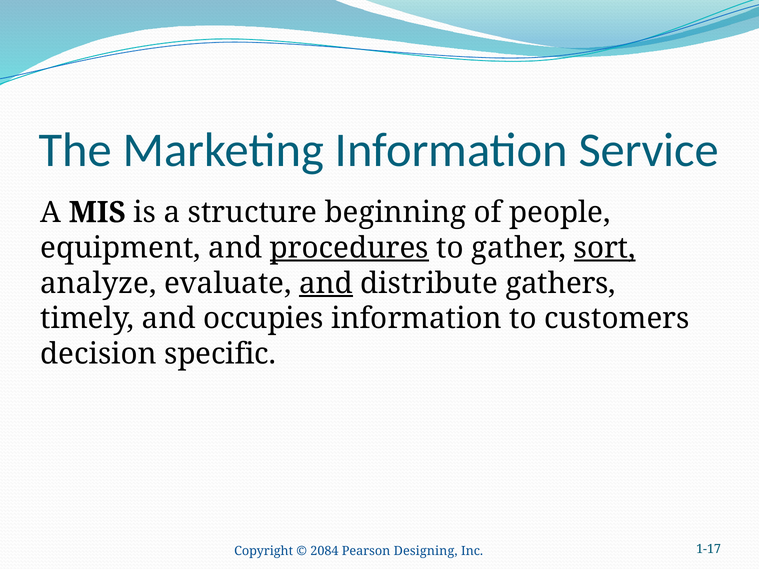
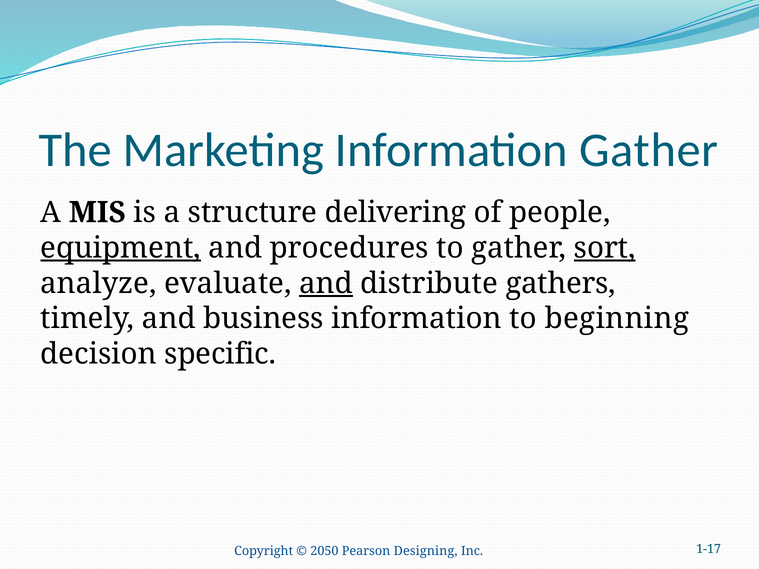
Information Service: Service -> Gather (649, 151)
beginning: beginning -> delivering (396, 213)
equipment underline: none -> present (121, 248)
procedures underline: present -> none (349, 248)
occupies: occupies -> business (263, 319)
customers: customers -> beginning (617, 319)
2084: 2084 -> 2050 (324, 551)
